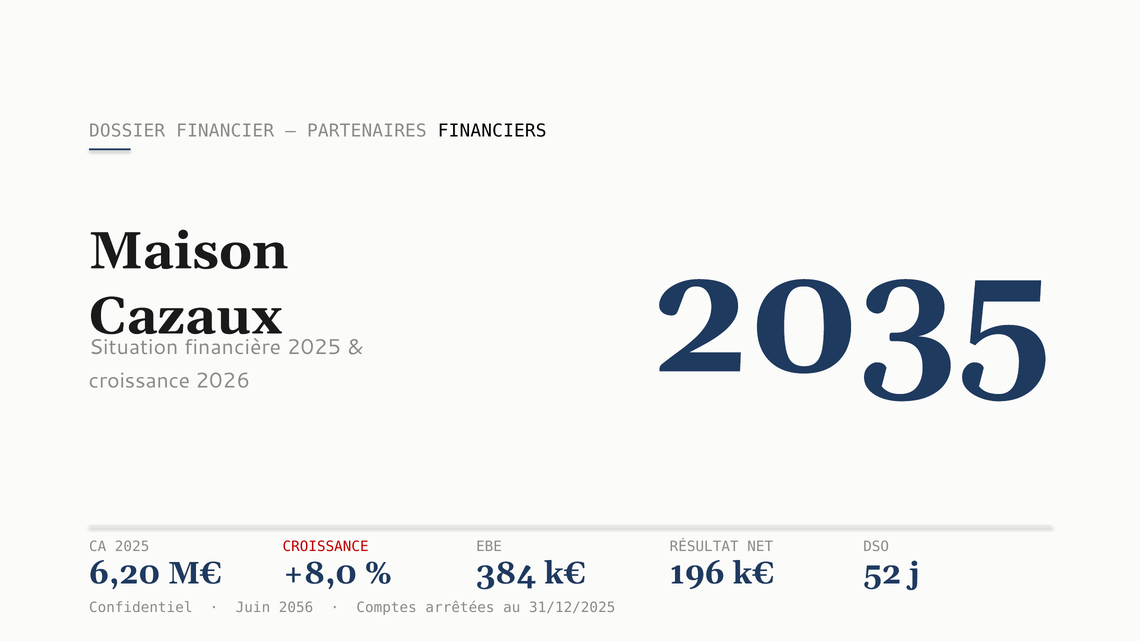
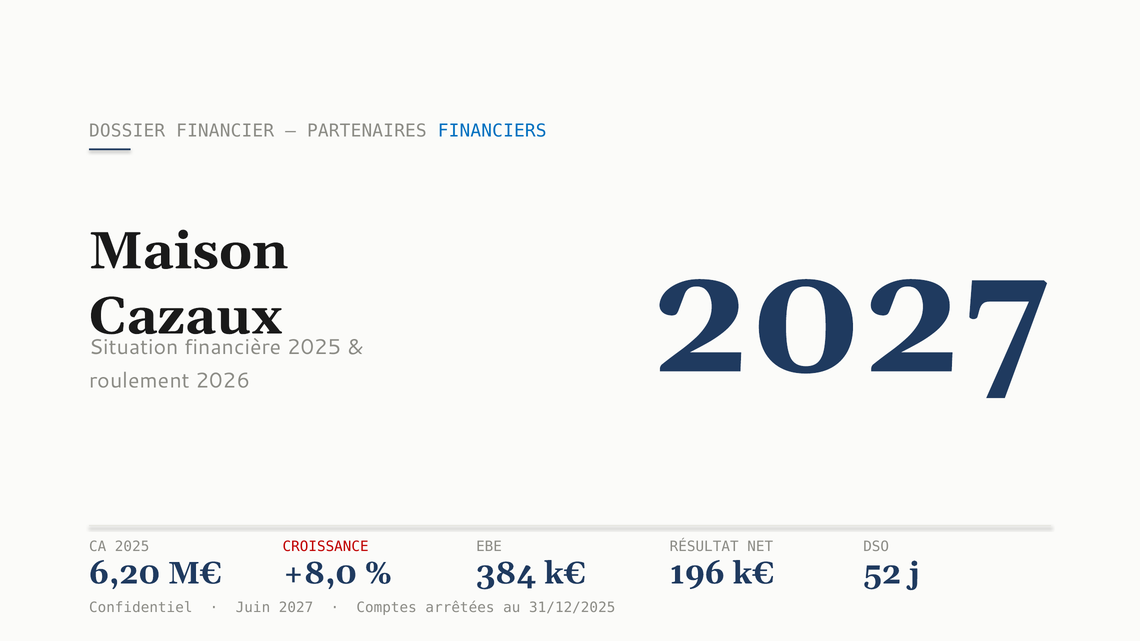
FINANCIERS colour: black -> blue (492, 131)
2035: 2035 -> 2027 (850, 320)
croissance: croissance -> roulement (139, 381)
Juin 2056: 2056 -> 2027 (296, 608)
